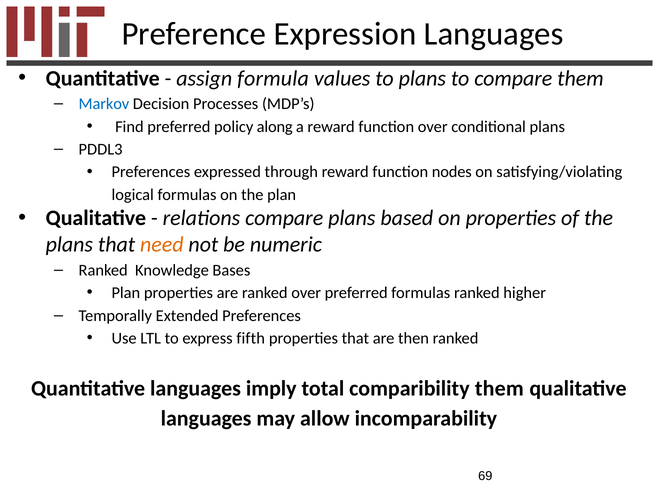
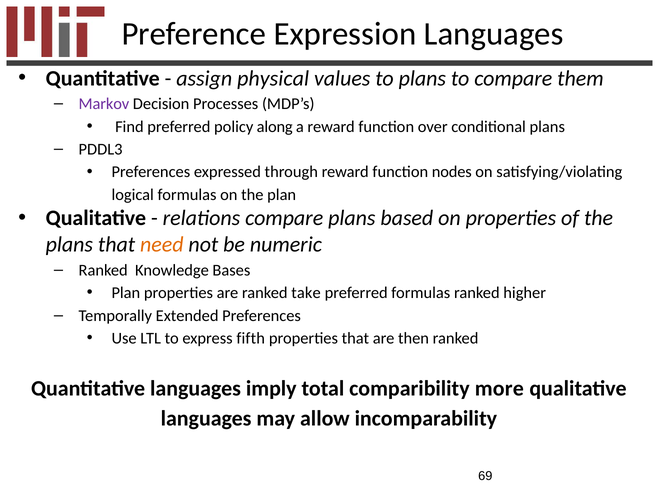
formula: formula -> physical (273, 78)
Markov colour: blue -> purple (104, 104)
ranked over: over -> take (306, 293)
comparibility them: them -> more (499, 388)
